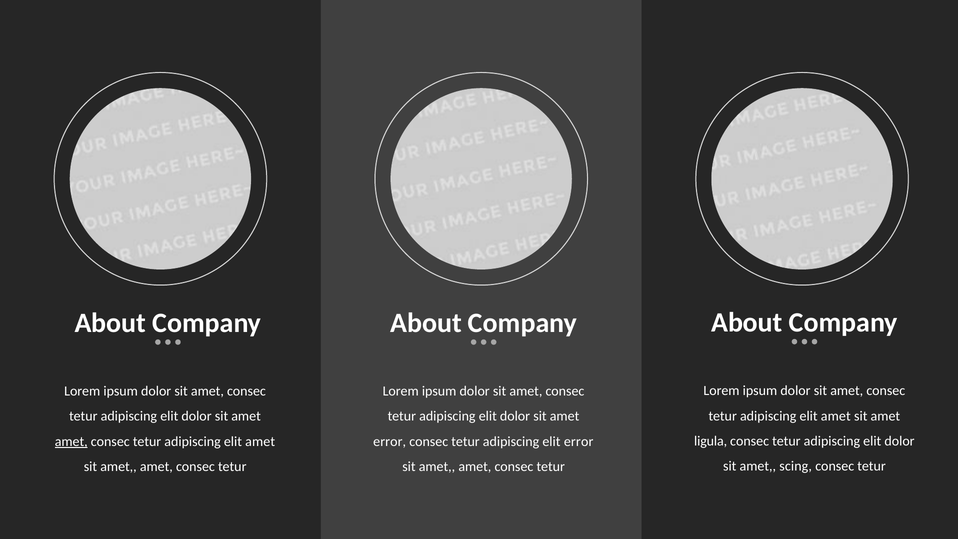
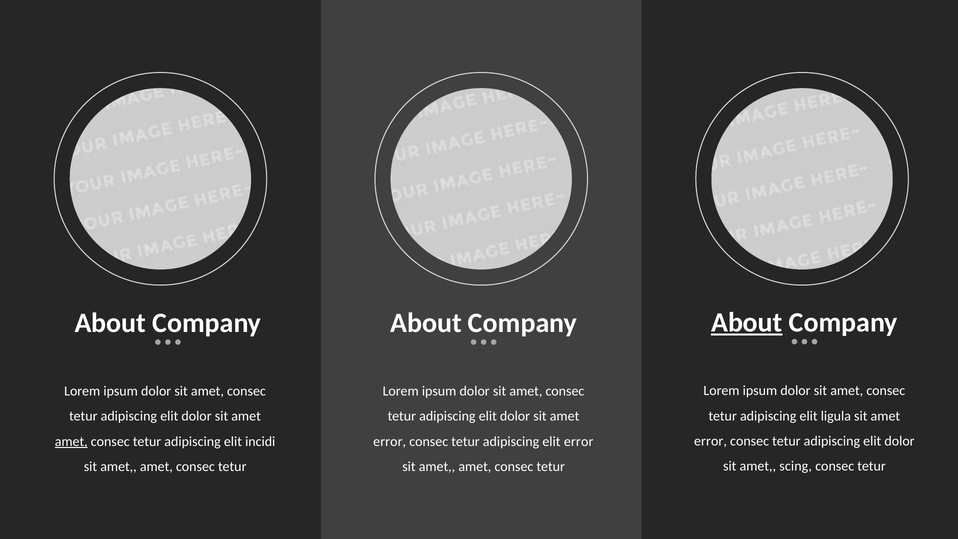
About underline: none -> present (747, 322)
amet: amet -> ligula (836, 416)
ligula: ligula -> error (710, 441)
amet: amet -> incidi (260, 441)
